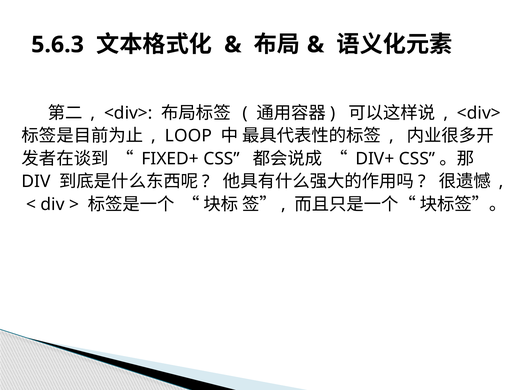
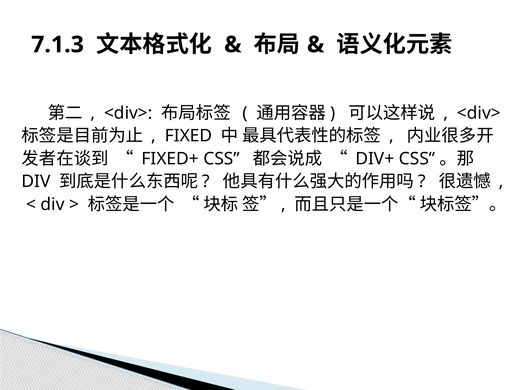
5.6.3: 5.6.3 -> 7.1.3 (58, 45)
LOOP: LOOP -> FIXED (189, 136)
